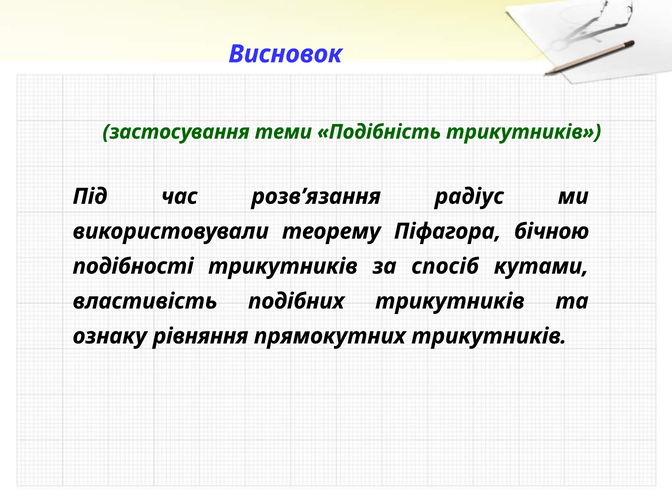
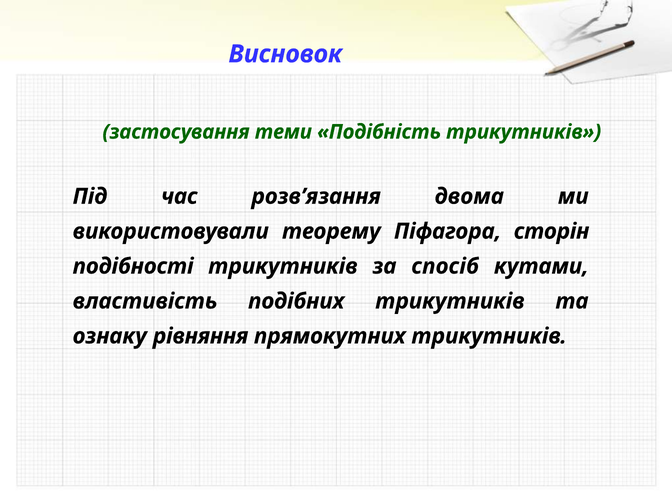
радіус: радіус -> двома (469, 196)
бічною: бічною -> сторін (552, 231)
